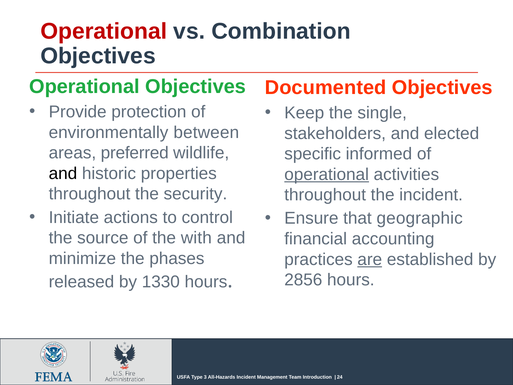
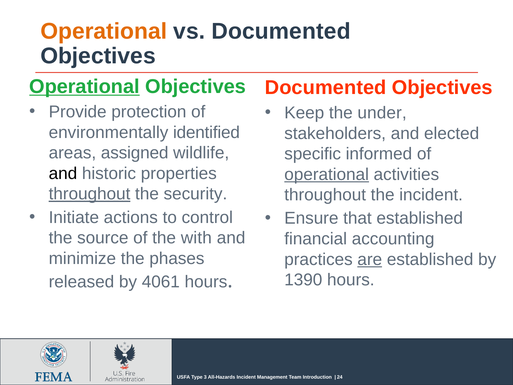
Operational colour: red -> orange (104, 31)
vs Combination: Combination -> Documented (281, 31)
Operational underline: none -> present (84, 87)
single: single -> under (382, 113)
between: between -> identified (206, 132)
preferred: preferred -> assigned (135, 153)
throughout underline: none -> present (90, 194)
that geographic: geographic -> established (420, 218)
2856: 2856 -> 1390 (303, 280)
1330: 1330 -> 4061 (161, 282)
